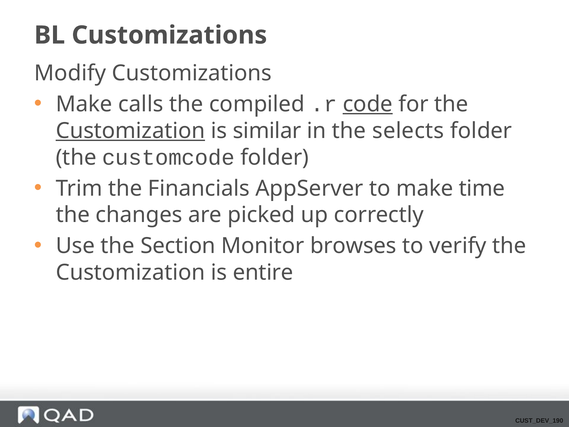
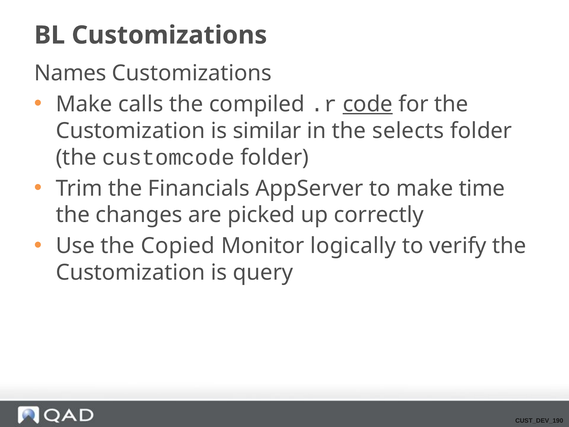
Modify: Modify -> Names (70, 73)
Customization underline: present -> none (130, 131)
Section: Section -> Copied (178, 246)
browses: browses -> logically (353, 246)
entire: entire -> query (263, 272)
